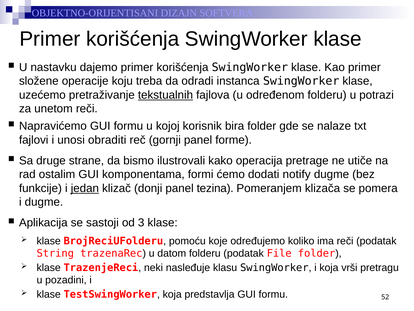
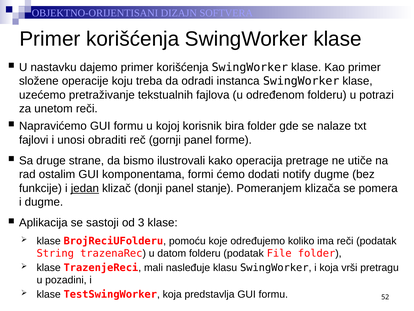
tekstualnih underline: present -> none (165, 95)
tezina: tezina -> stanje (215, 188)
neki: neki -> mali (154, 267)
